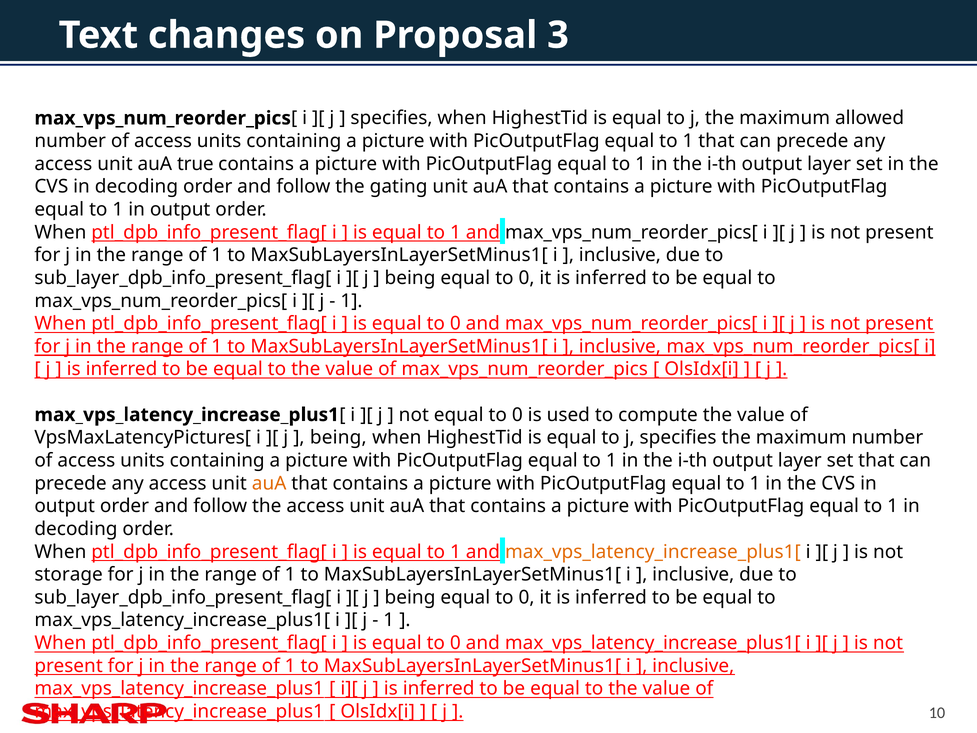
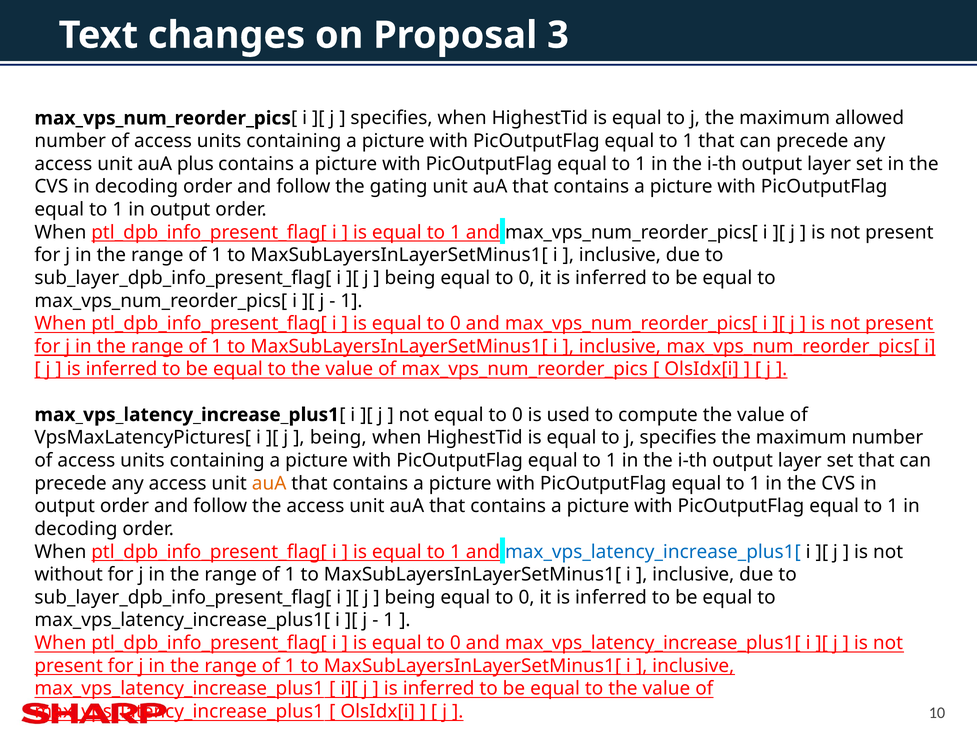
true: true -> plus (195, 164)
max_vps_latency_increase_plus1[ colour: orange -> blue (653, 552)
storage: storage -> without (69, 574)
